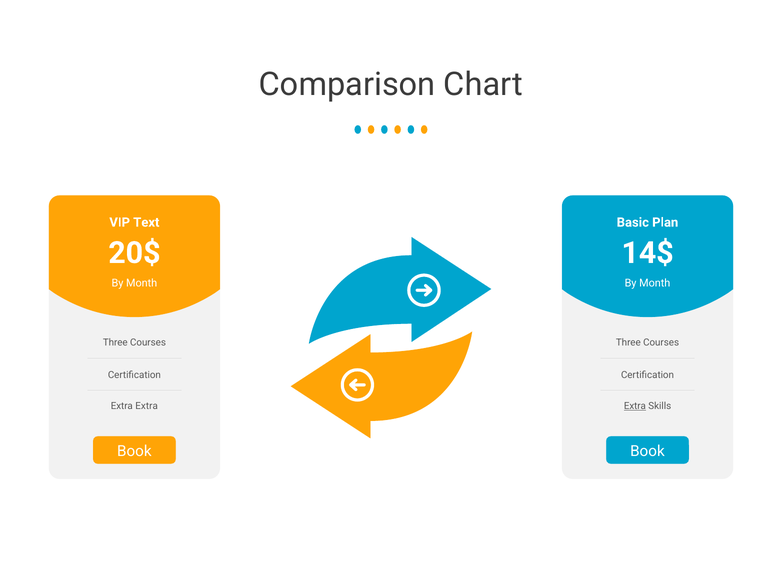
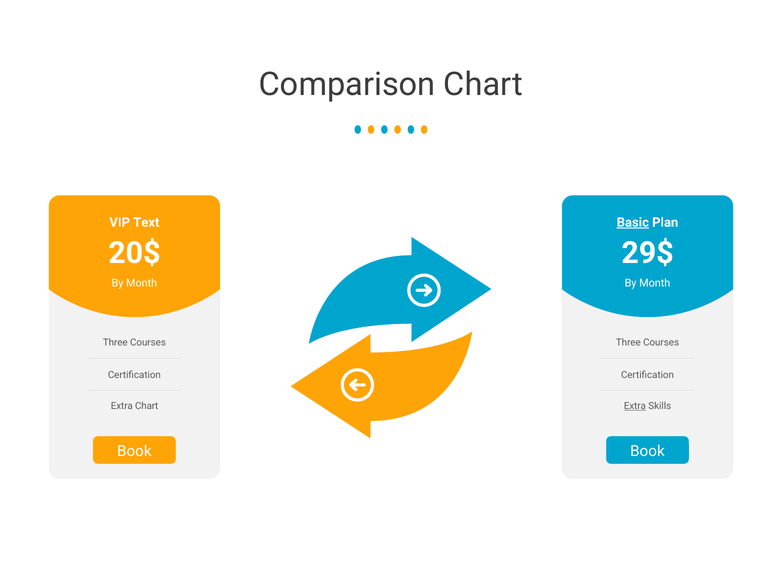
Basic underline: none -> present (633, 223)
14$: 14$ -> 29$ (648, 253)
Extra Extra: Extra -> Chart (147, 406)
